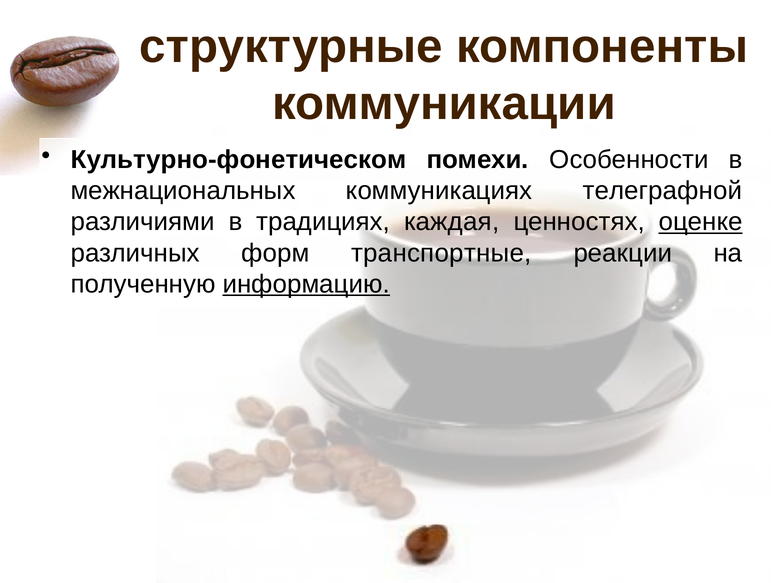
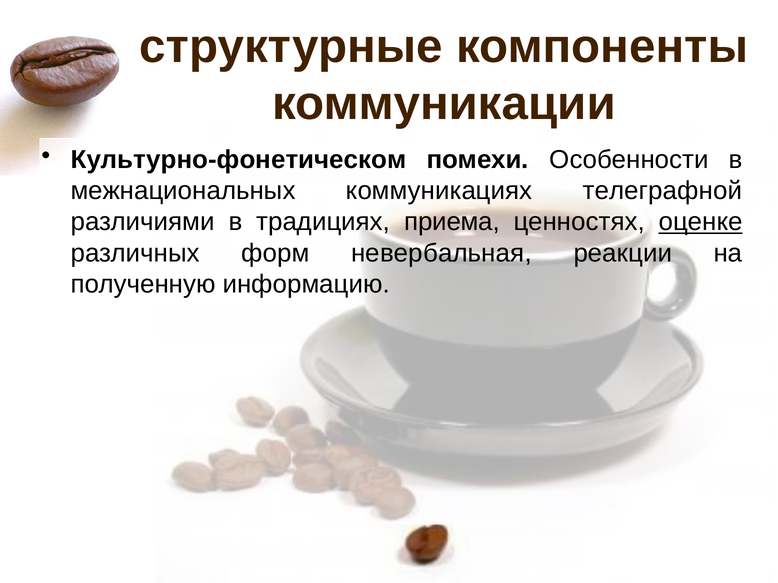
каждая: каждая -> приема (452, 222)
транспортные: транспортные -> невербальная (441, 253)
информацию underline: present -> none (306, 284)
